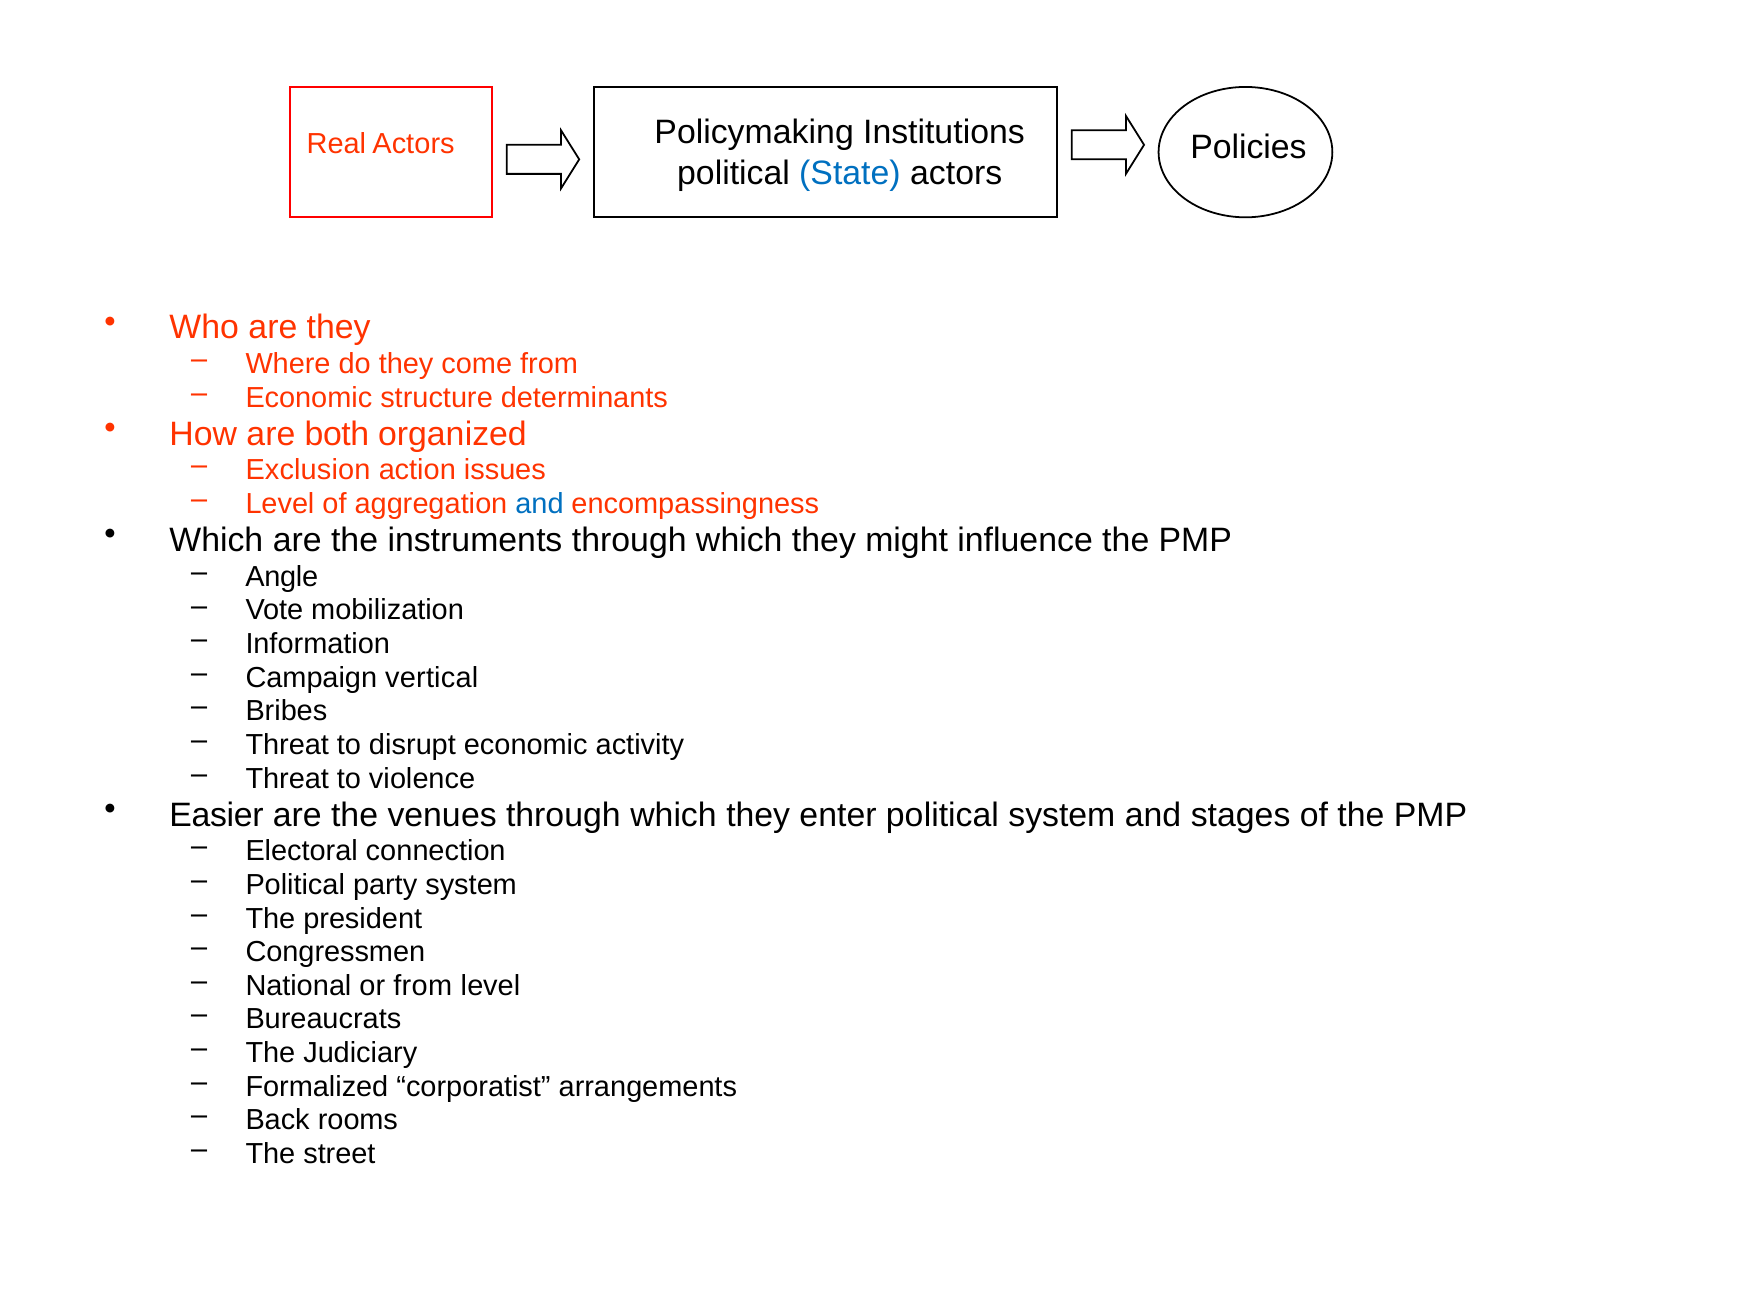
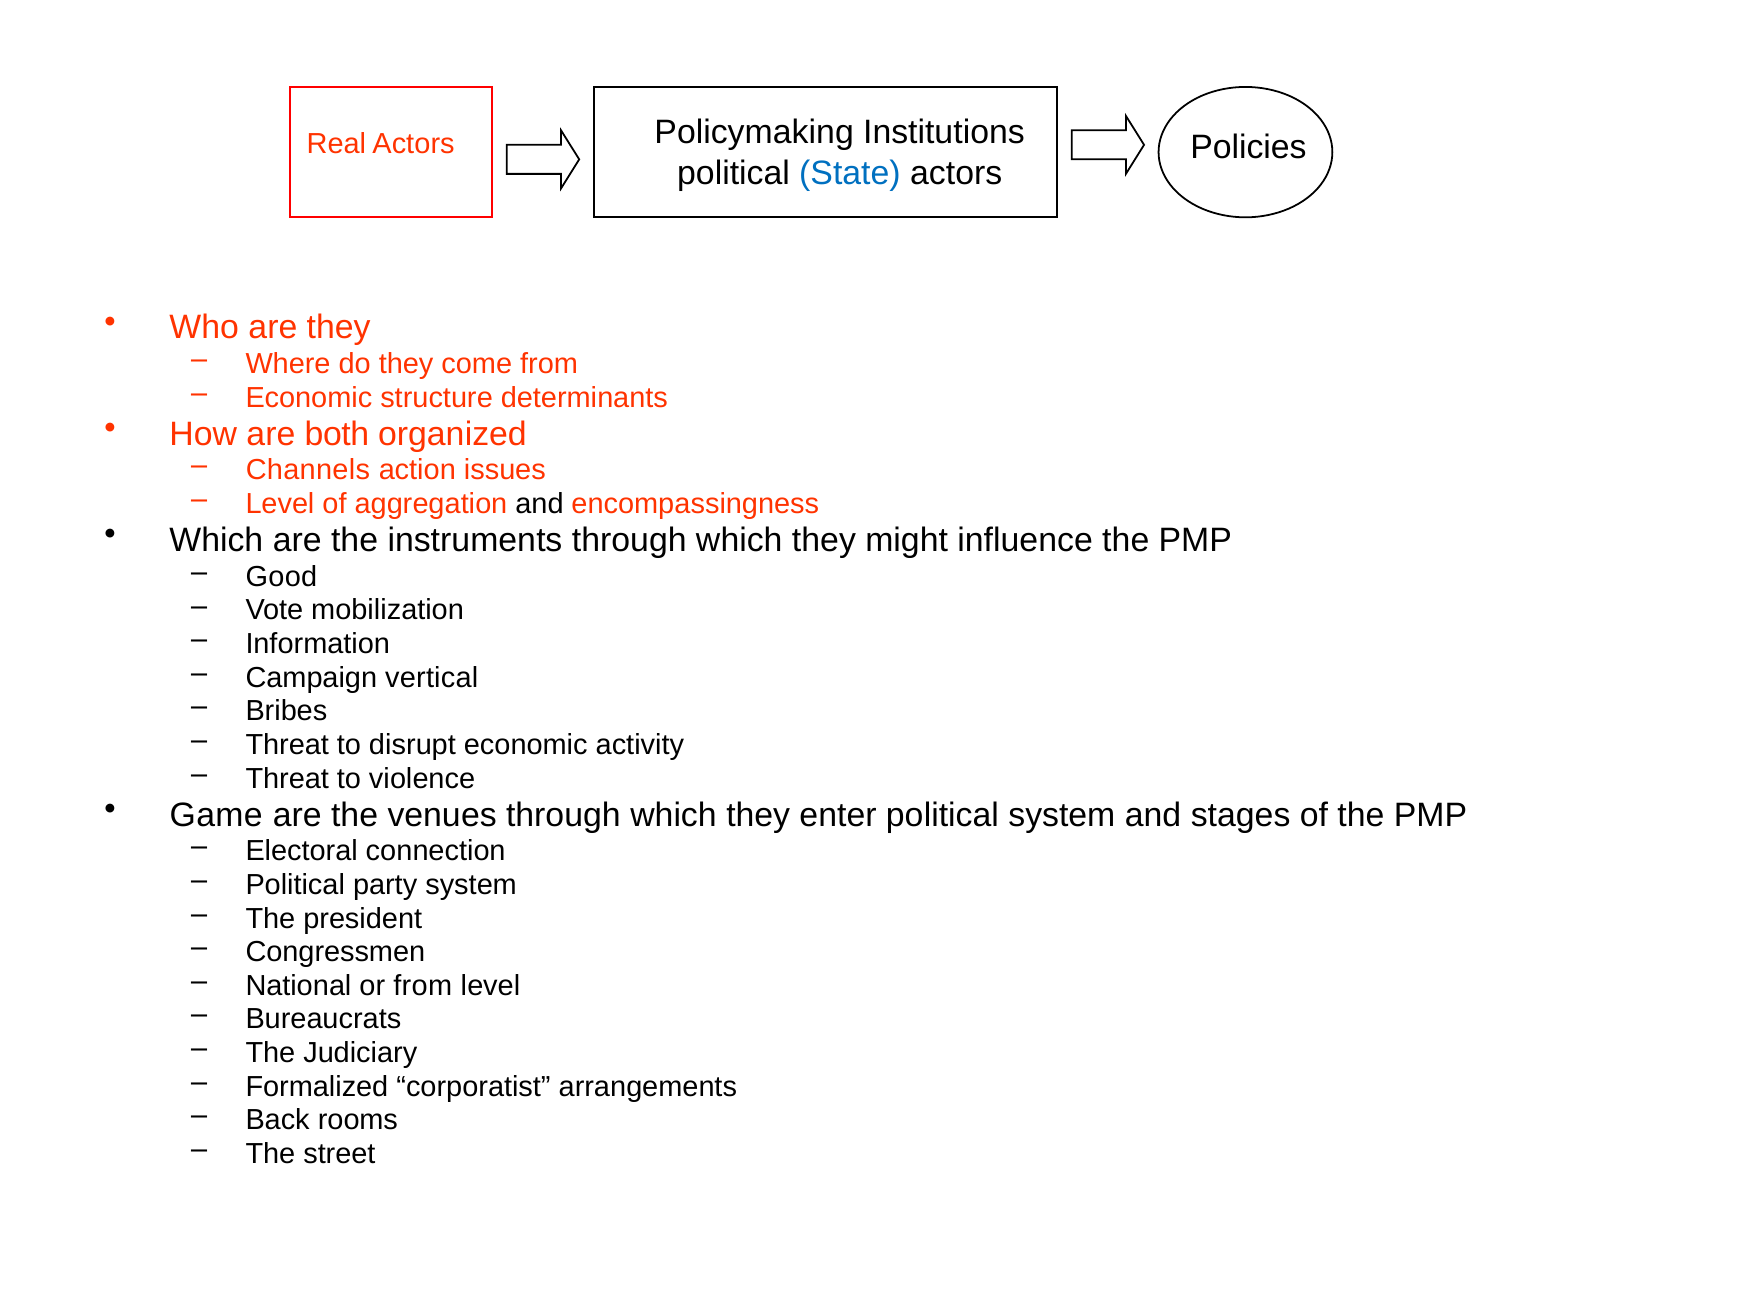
Exclusion: Exclusion -> Channels (308, 470)
and colour: blue -> black (540, 504)
Angle: Angle -> Good (282, 577)
Easier: Easier -> Game (216, 815)
